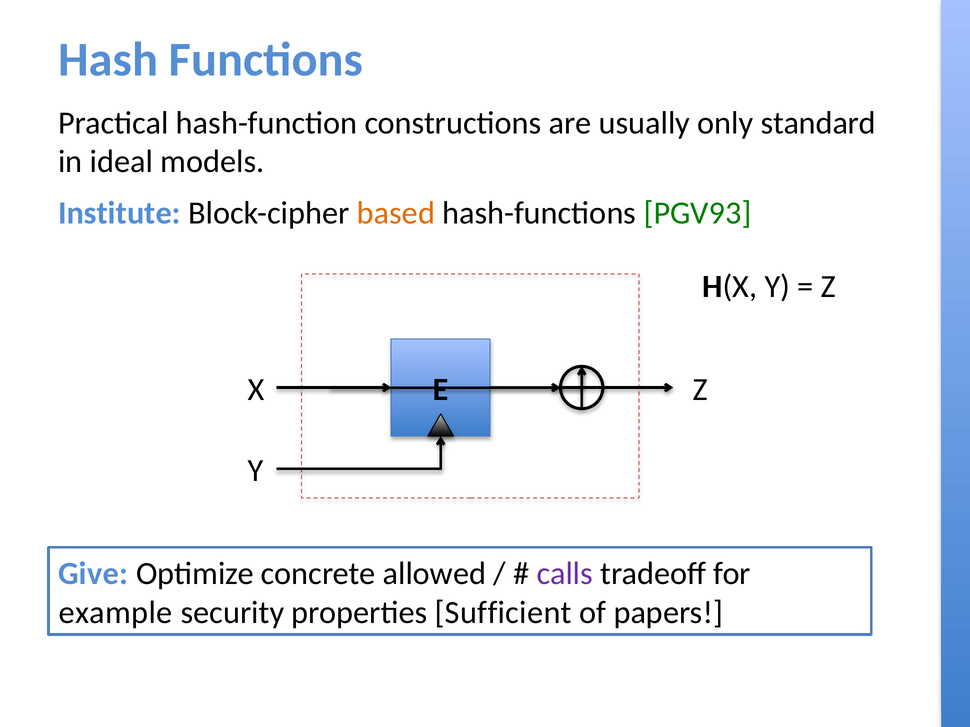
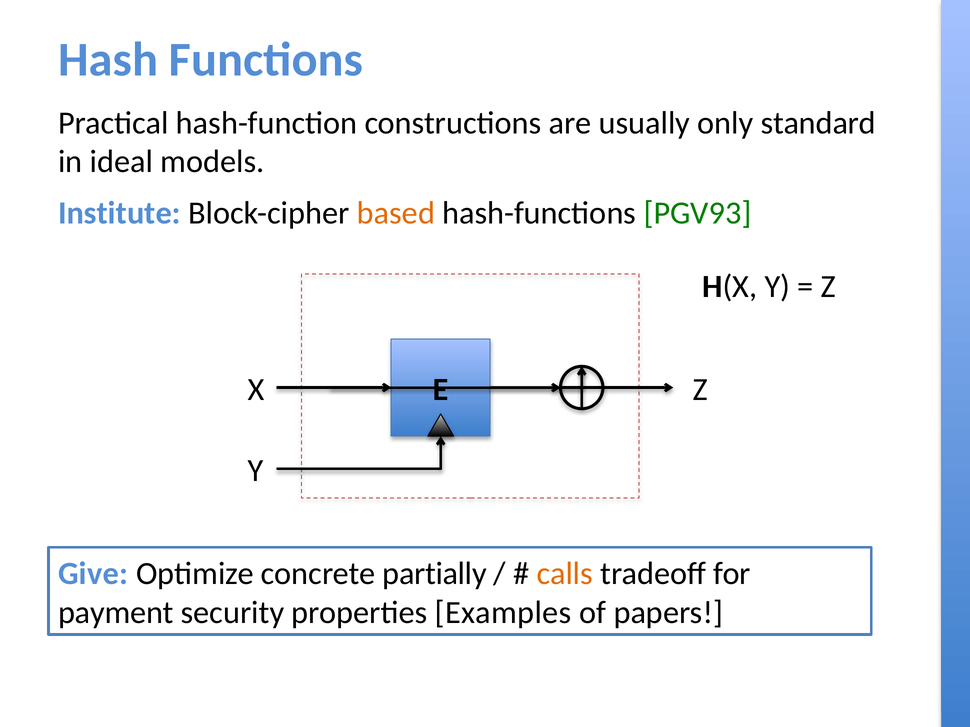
allowed: allowed -> partially (435, 574)
calls colour: purple -> orange (565, 574)
example: example -> payment (116, 613)
Sufficient: Sufficient -> Examples (503, 613)
